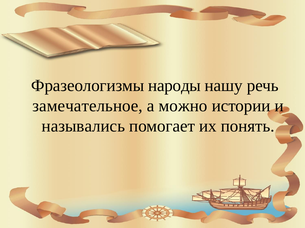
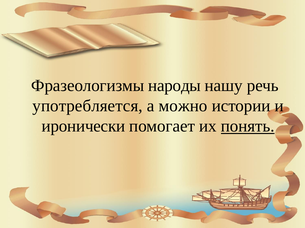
замечательное: замечательное -> употребляется (88, 106)
назывались: назывались -> иронически (83, 127)
понять underline: none -> present (248, 127)
